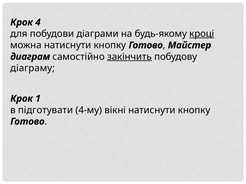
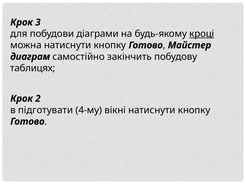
4: 4 -> 3 (38, 22)
закінчить underline: present -> none (129, 57)
діаграму: діаграму -> таблицях (33, 68)
1: 1 -> 2 (38, 99)
